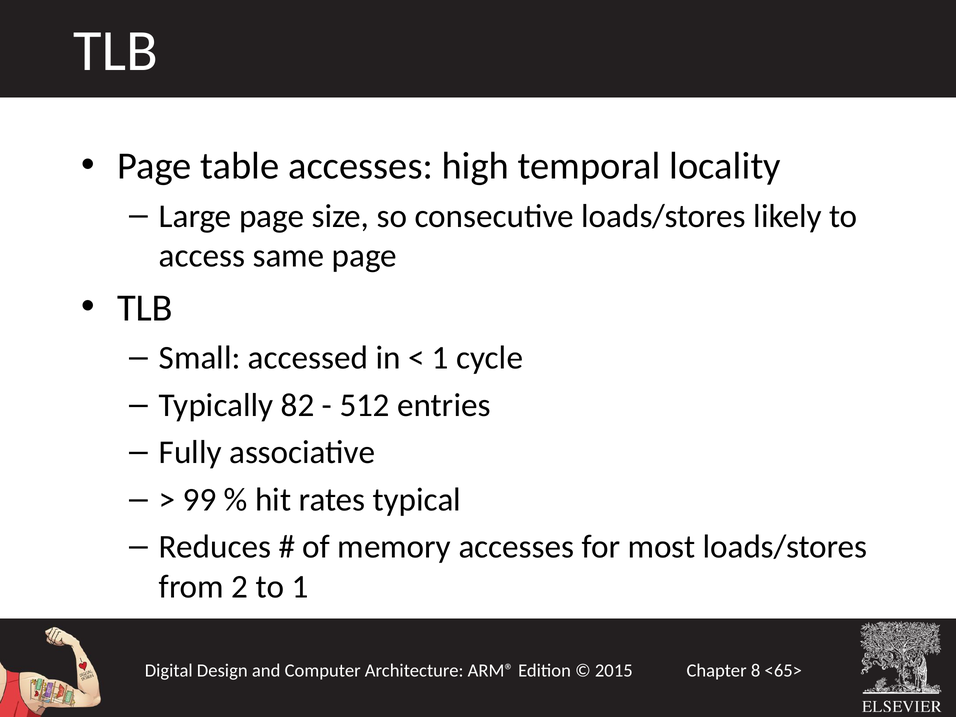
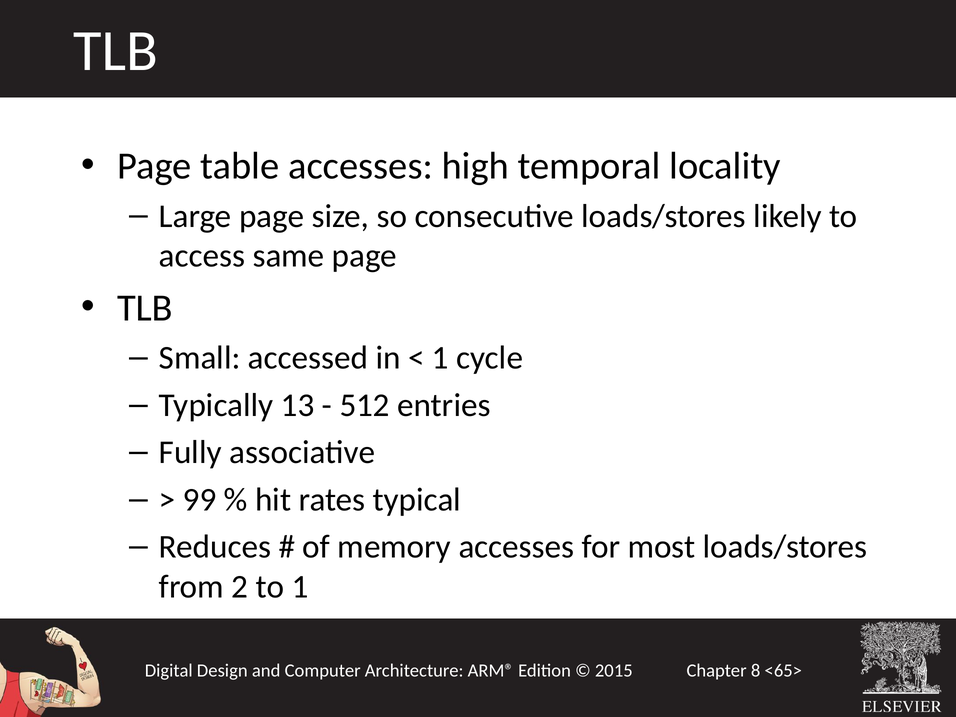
82: 82 -> 13 (298, 405)
